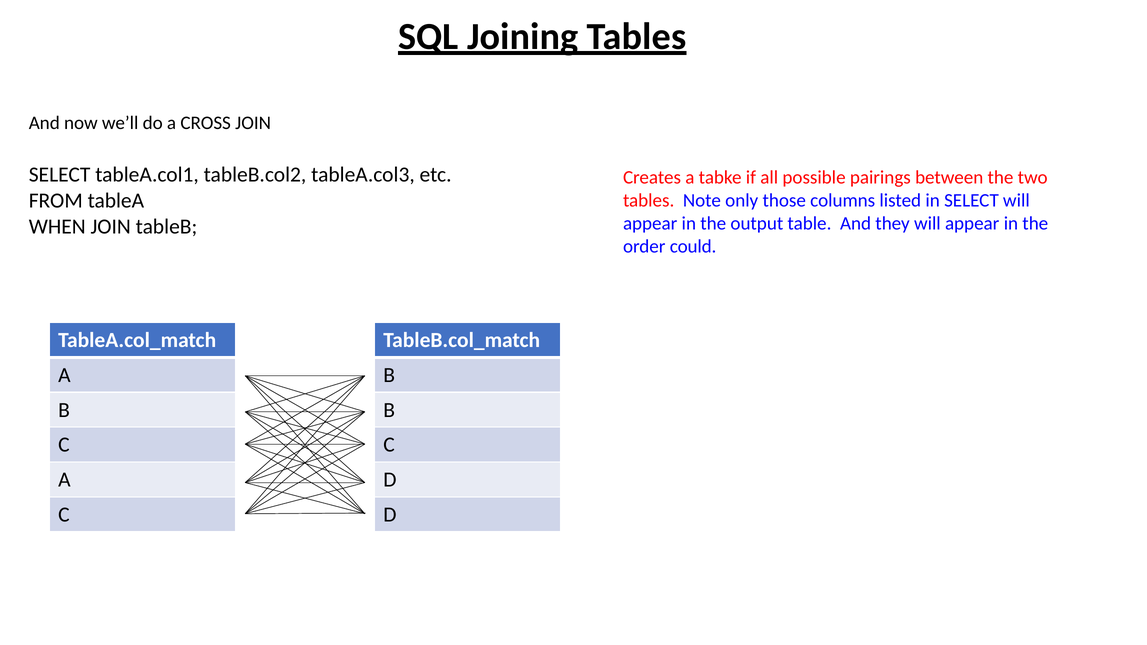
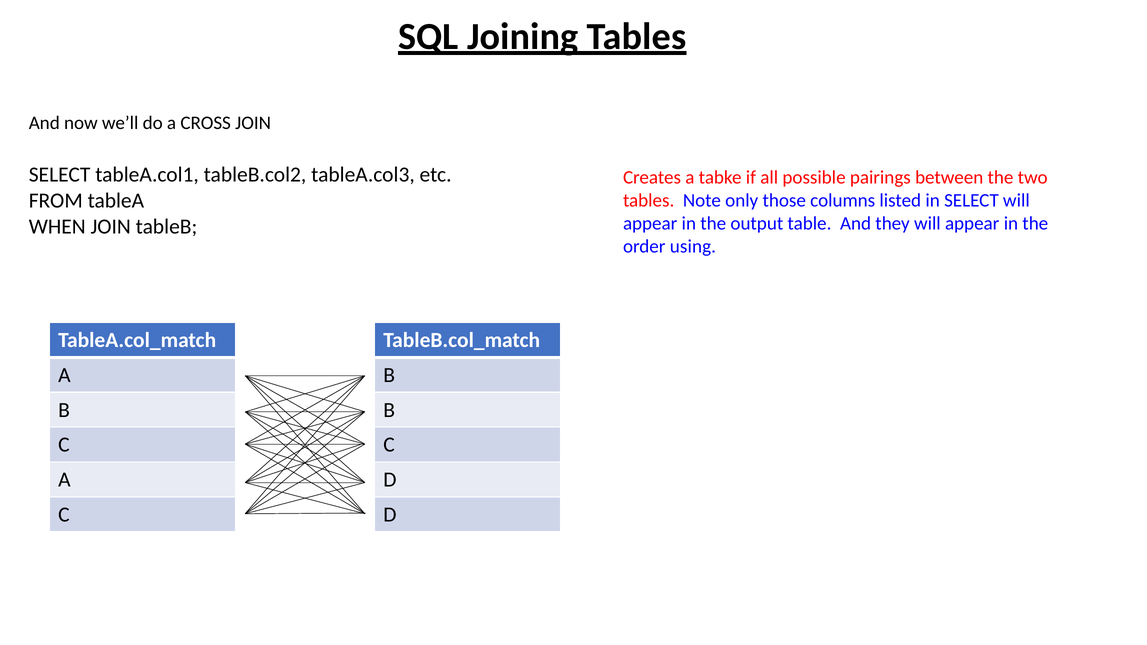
could: could -> using (693, 246)
